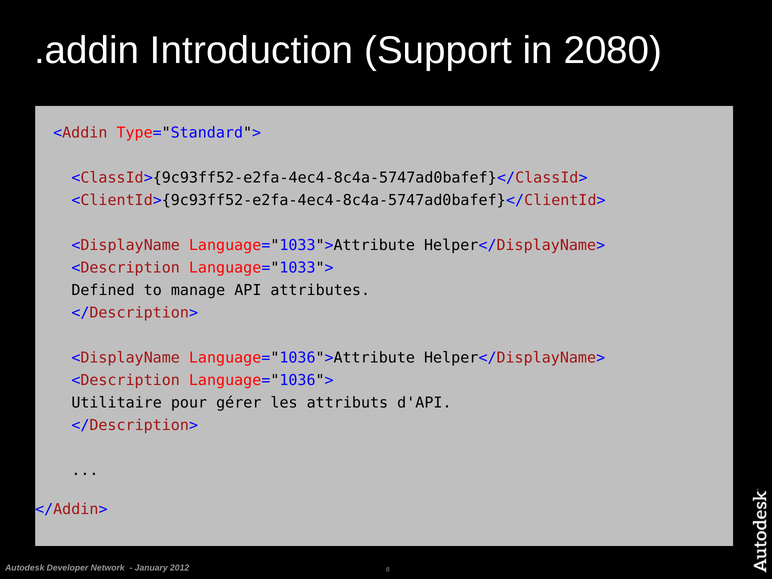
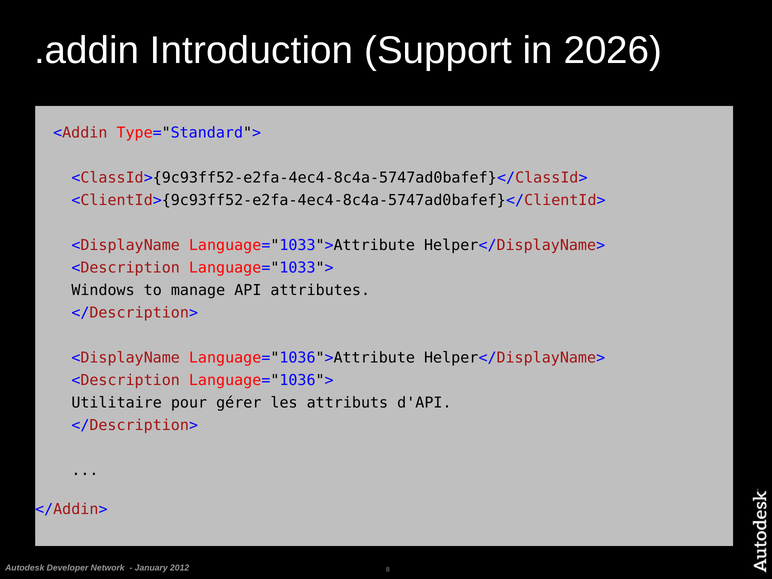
2080: 2080 -> 2026 (613, 51)
Defined: Defined -> Windows (103, 290)
